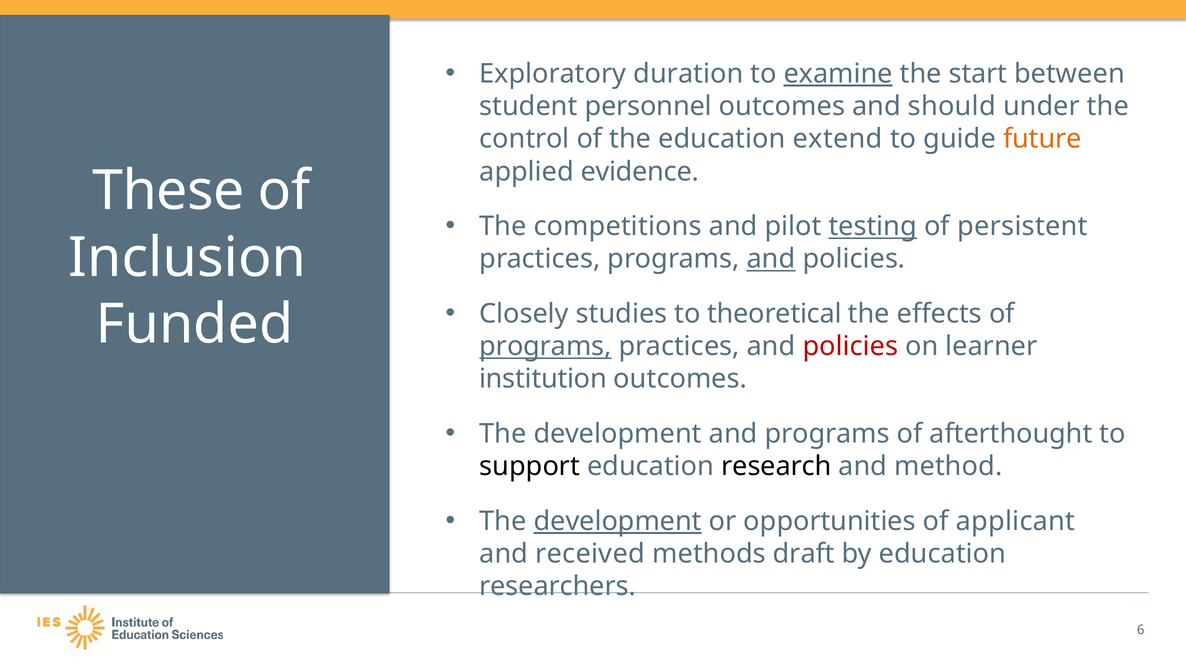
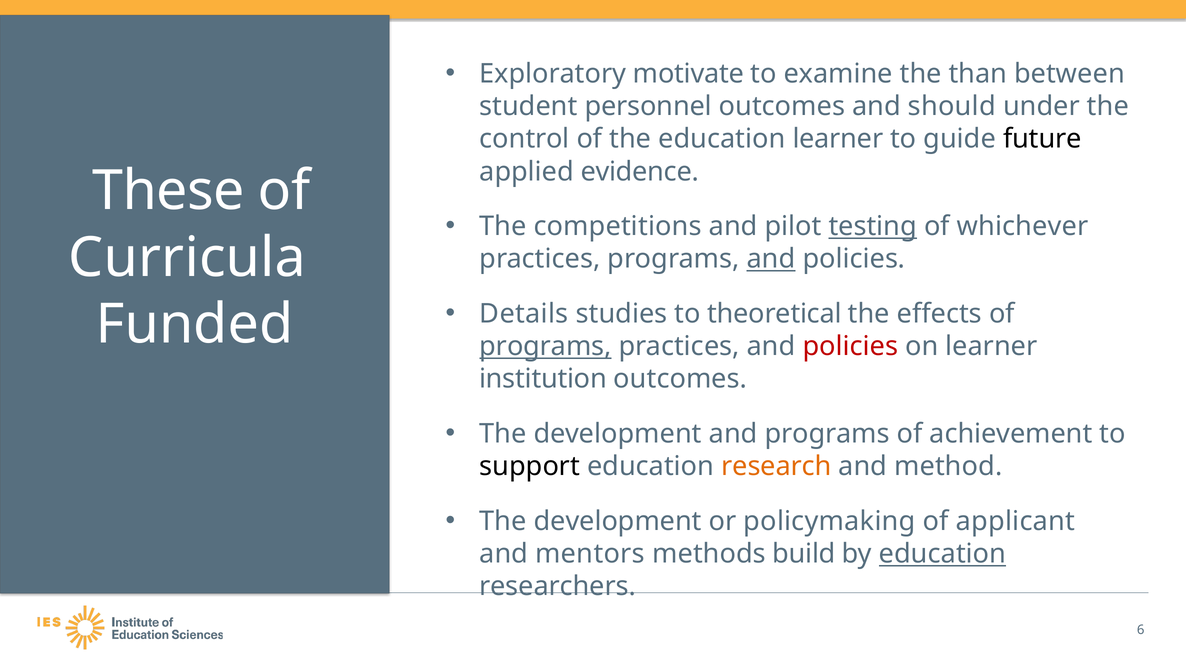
duration: duration -> motivate (688, 74)
examine underline: present -> none (838, 74)
start: start -> than (978, 74)
education extend: extend -> learner (838, 139)
future colour: orange -> black (1042, 139)
persistent: persistent -> whichever (1023, 226)
Inclusion: Inclusion -> Curricula (187, 258)
Closely: Closely -> Details (524, 314)
afterthought: afterthought -> achievement (1011, 434)
research colour: black -> orange (776, 466)
development underline: present -> none (618, 521)
opportunities: opportunities -> policymaking (829, 521)
received: received -> mentors (590, 554)
draft: draft -> build (804, 554)
education underline: none -> present (942, 554)
